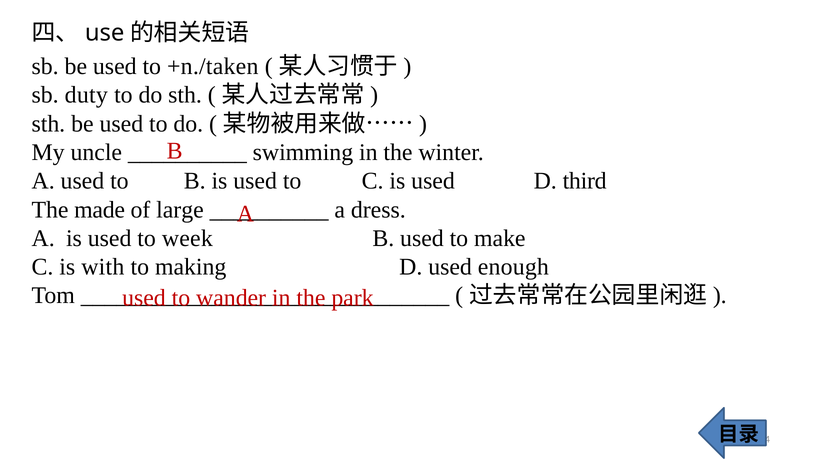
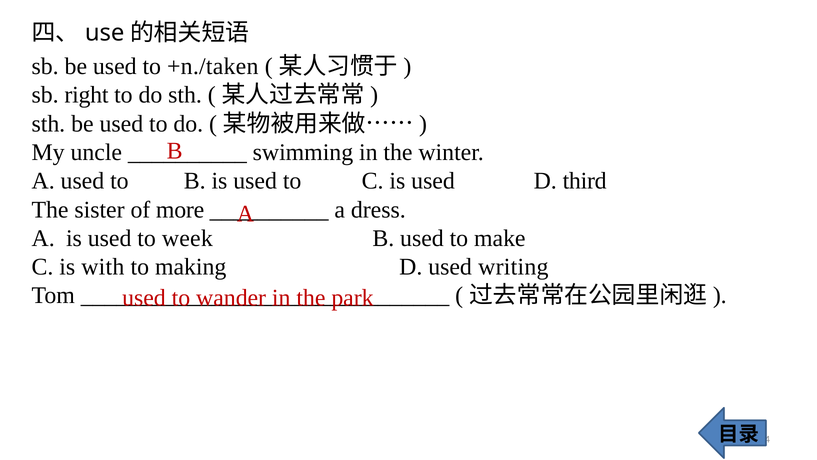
duty: duty -> right (87, 95)
made: made -> sister (100, 209)
large: large -> more (180, 209)
enough: enough -> writing (513, 267)
